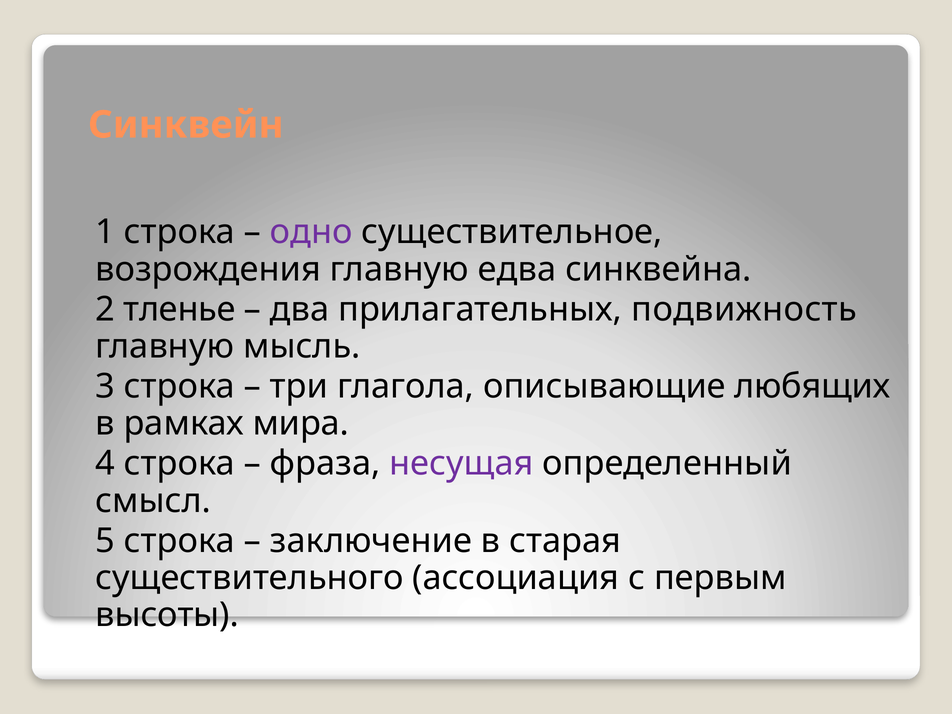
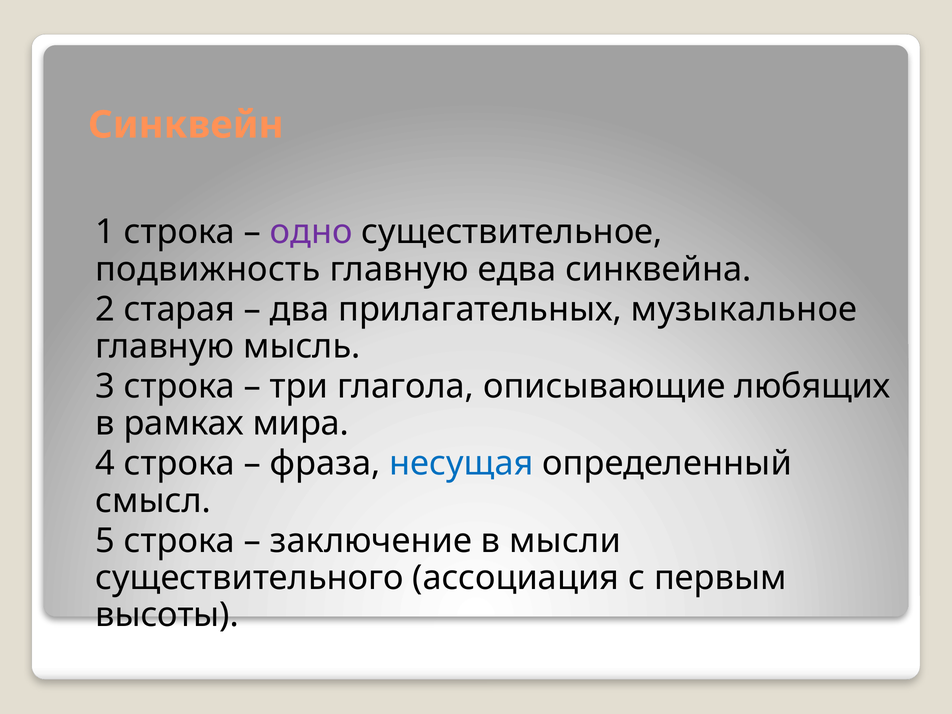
возрождения: возрождения -> подвижность (208, 269)
тленье: тленье -> старая (179, 309)
подвижность: подвижность -> музыкальное (744, 309)
несущая colour: purple -> blue (461, 464)
старая: старая -> мысли (565, 541)
